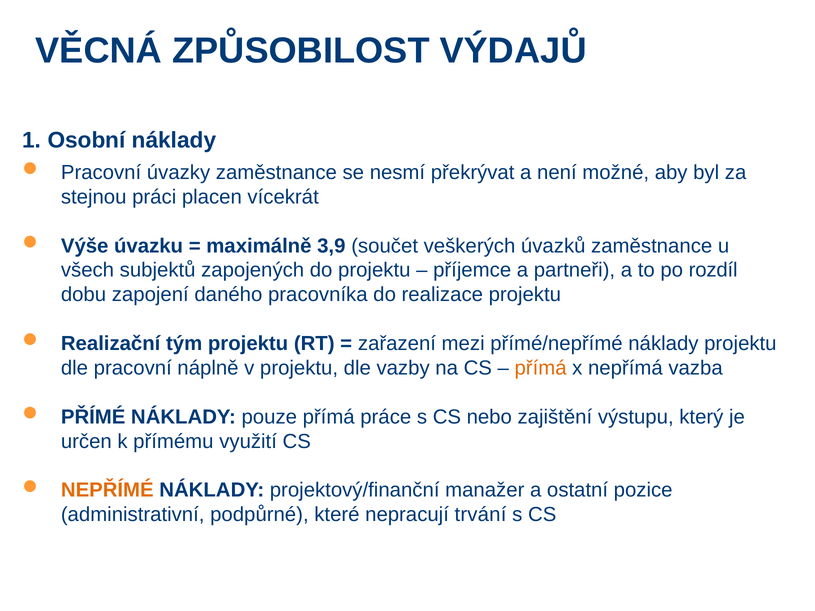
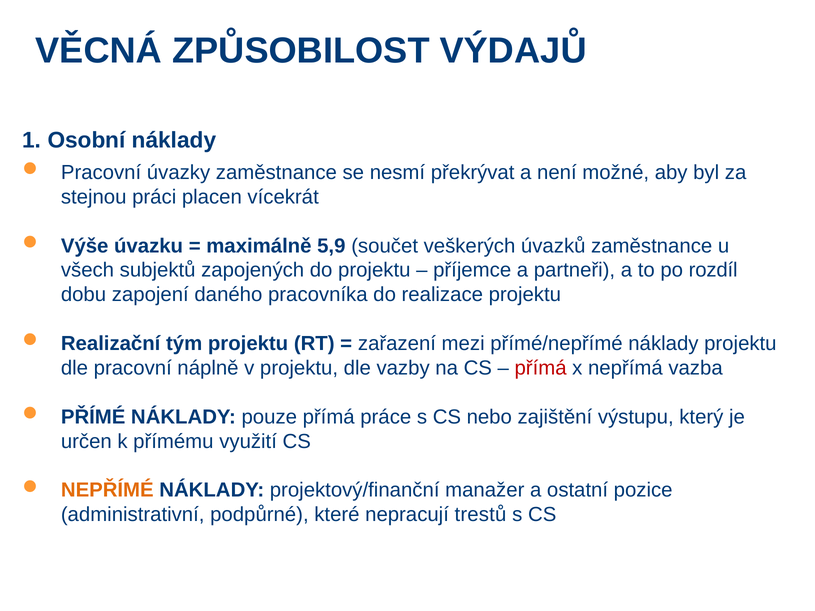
3,9: 3,9 -> 5,9 (331, 246)
přímá colour: orange -> red (541, 368)
trvání: trvání -> trestů (480, 515)
